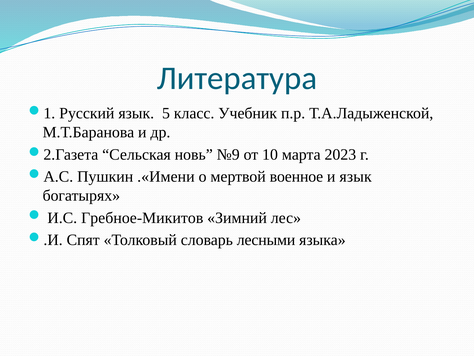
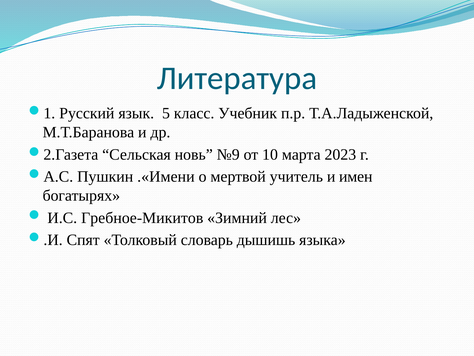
военное: военное -> учитель (296, 176)
и язык: язык -> имен (356, 176)
лесными: лесными -> дышишь (266, 240)
